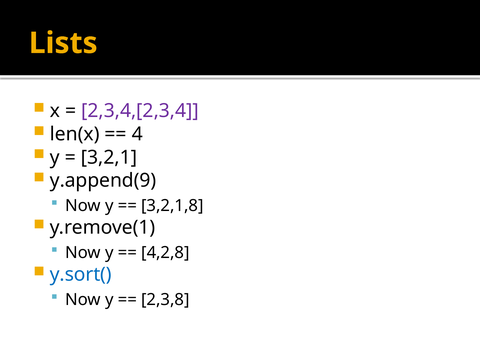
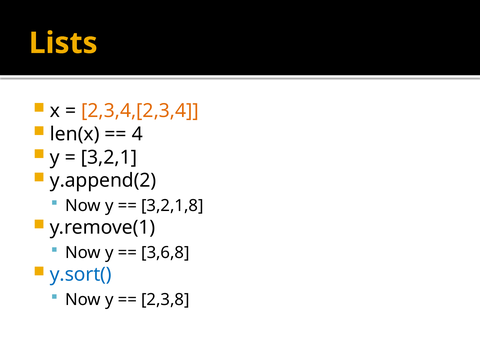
2,3,4,[2,3,4 colour: purple -> orange (140, 111)
y.append(9: y.append(9 -> y.append(2 (103, 181)
4,2,8: 4,2,8 -> 3,6,8 (165, 253)
